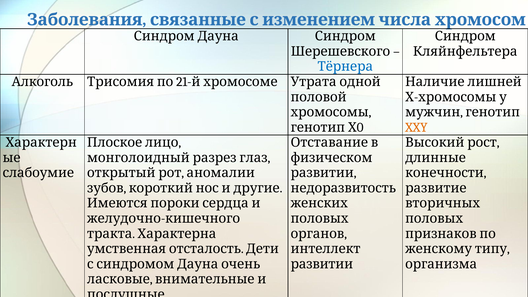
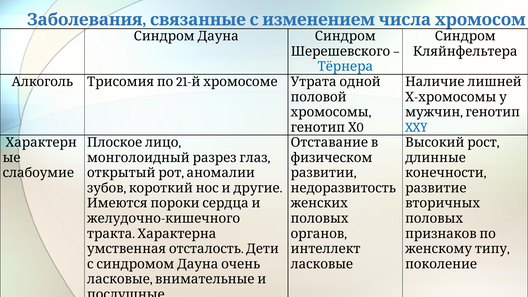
XXY colour: orange -> blue (416, 127)
развитии: развитии -> ласковые (322, 264)
организма: организма -> поколение (441, 264)
